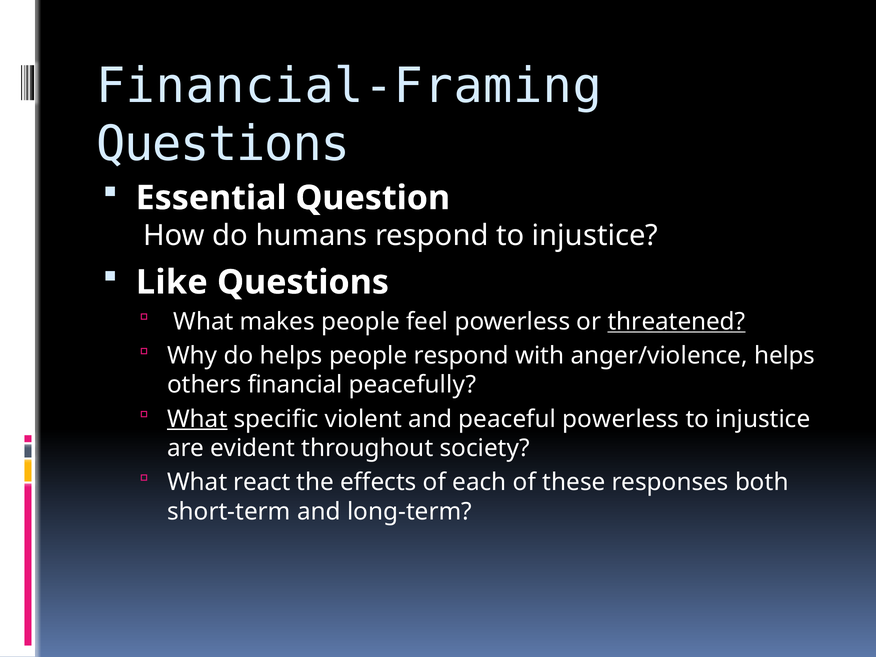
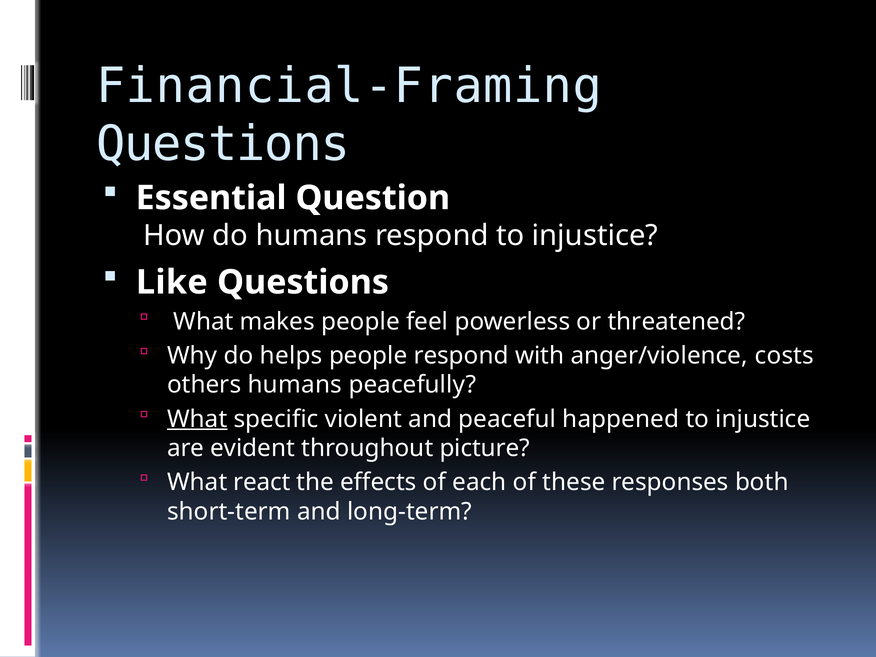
threatened underline: present -> none (677, 322)
anger/violence helps: helps -> costs (784, 356)
others financial: financial -> humans (295, 385)
peaceful powerless: powerless -> happened (621, 419)
society: society -> picture (485, 448)
